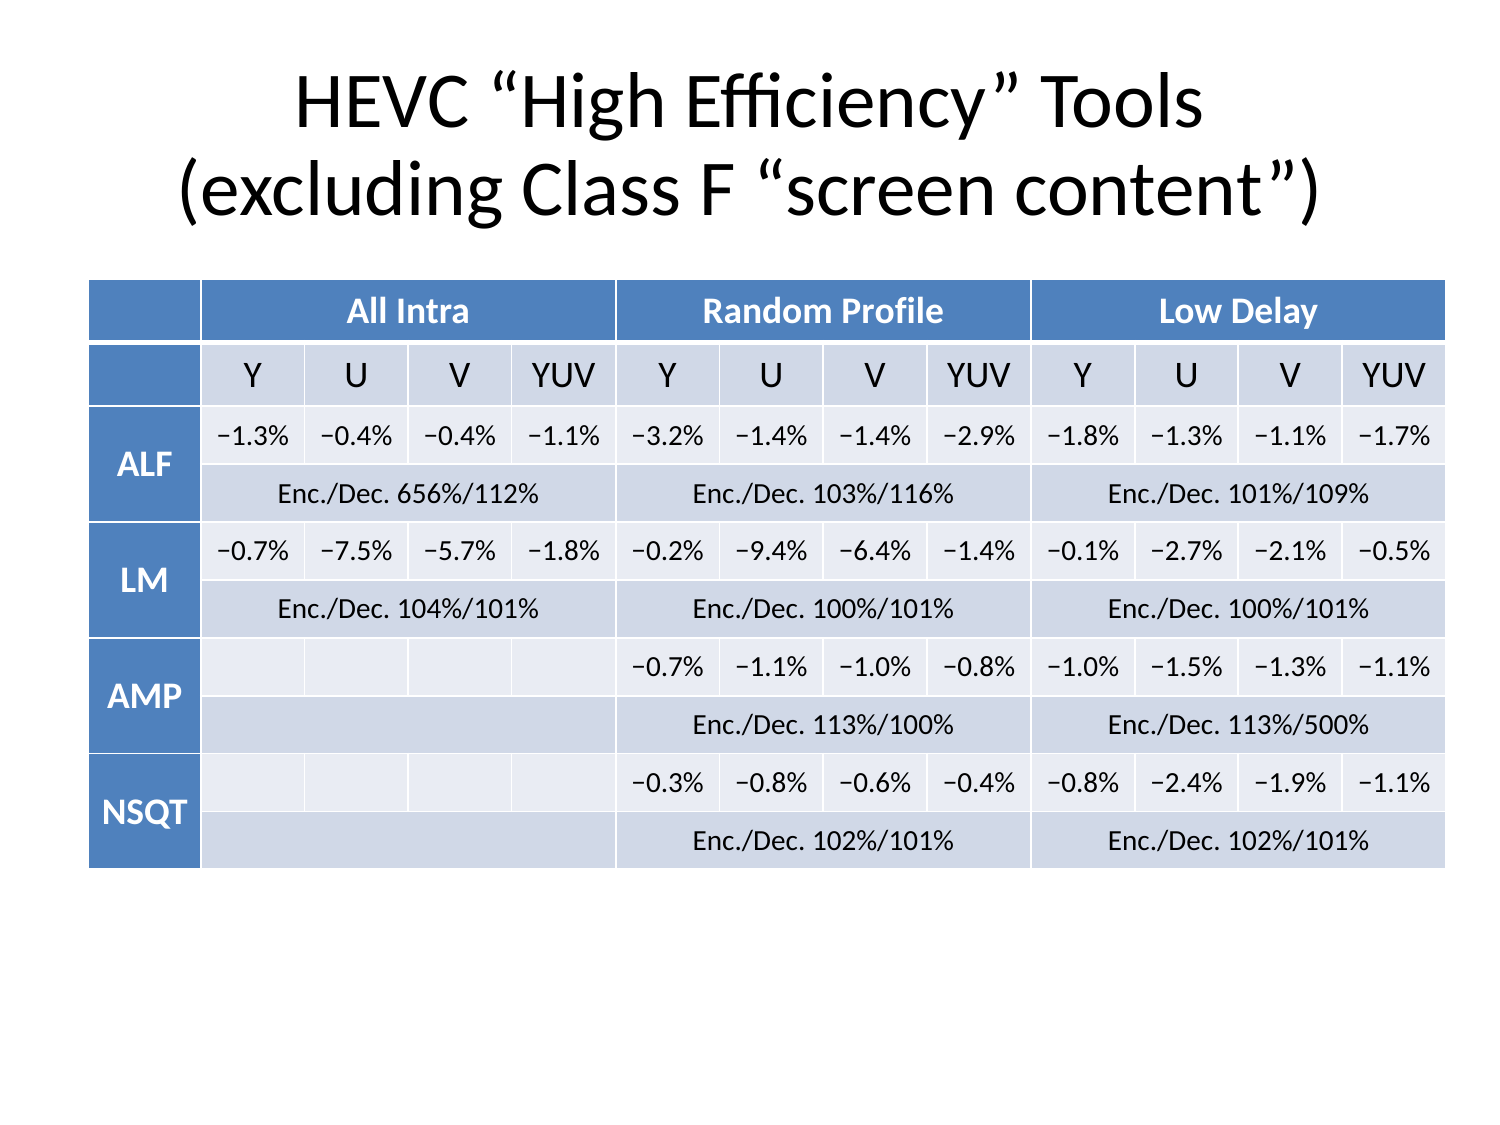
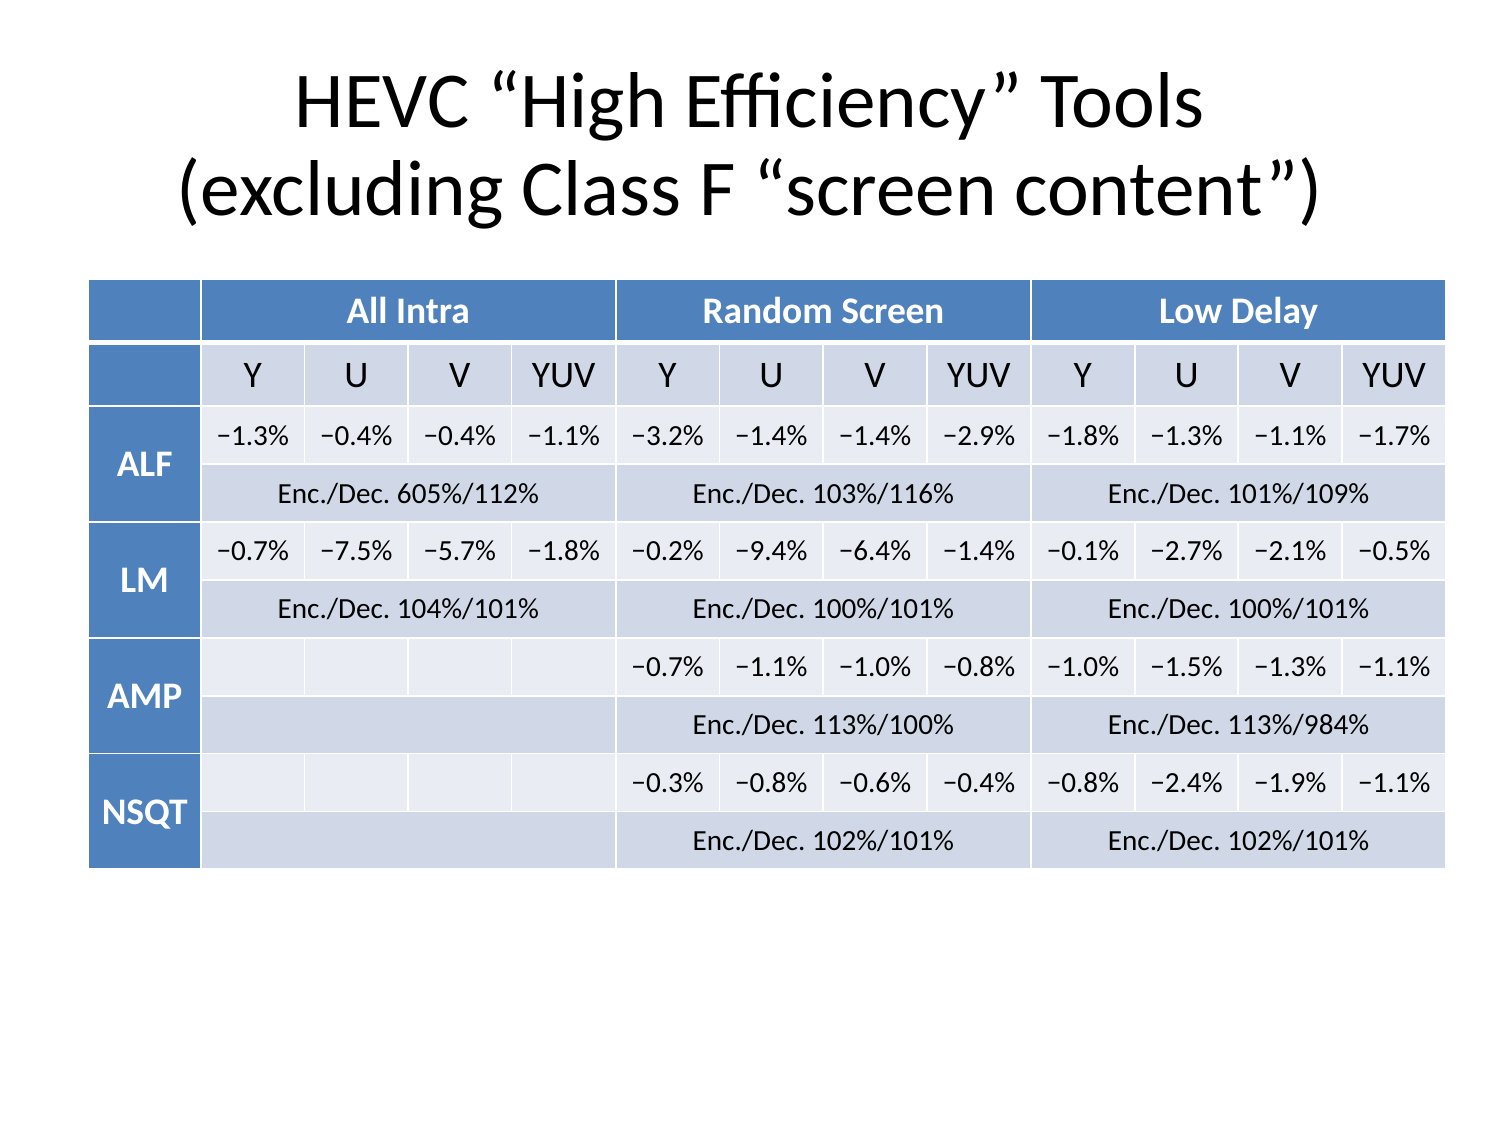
Random Profile: Profile -> Screen (893, 311)
656%/112%: 656%/112% -> 605%/112% (468, 493)
113%/500%: 113%/500% -> 113%/984% (1298, 725)
